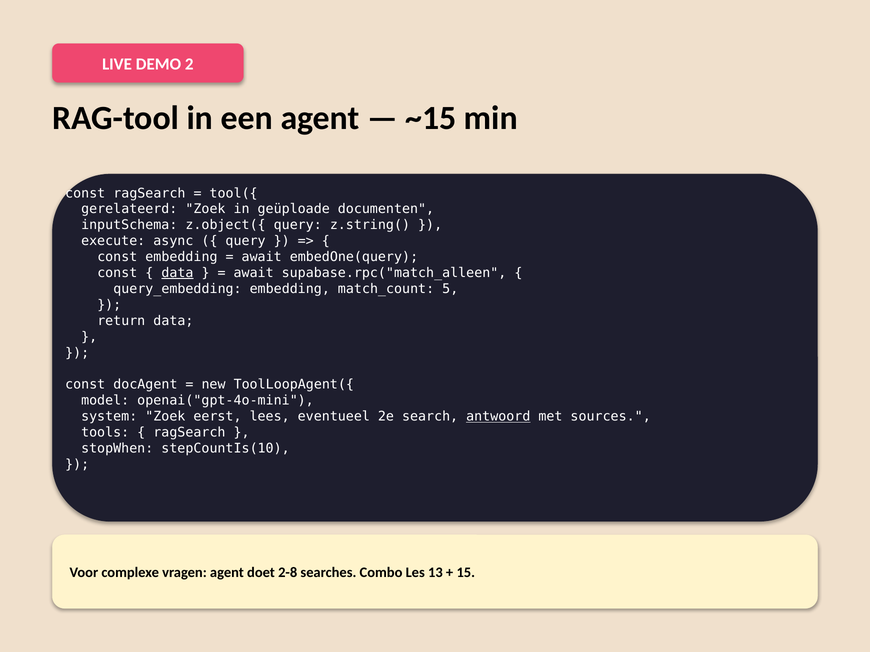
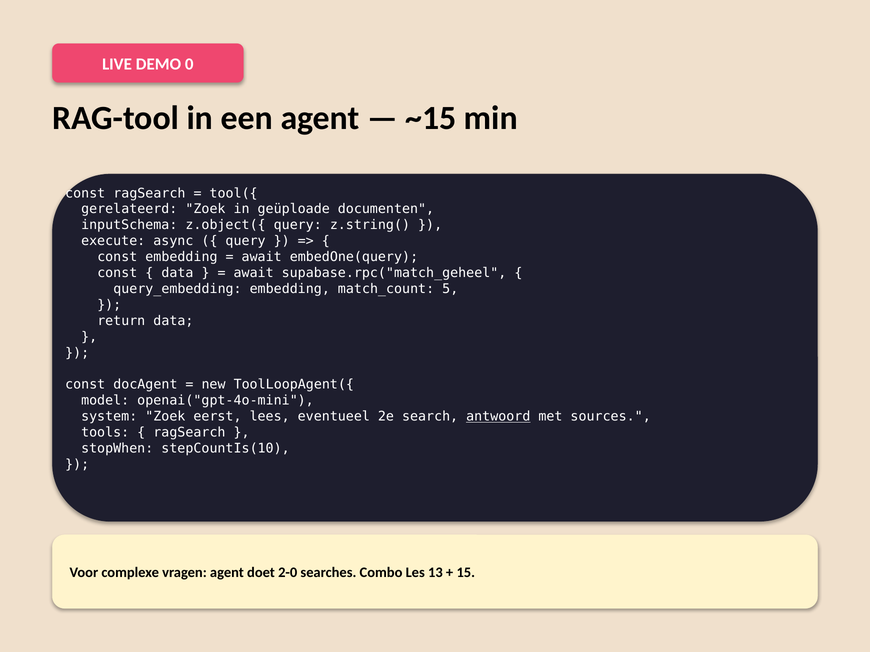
2: 2 -> 0 (189, 64)
data underline: present -> none (177, 273)
supabase.rpc("match_alleen: supabase.rpc("match_alleen -> supabase.rpc("match_geheel (394, 273)
2-8: 2-8 -> 2-0 (288, 573)
